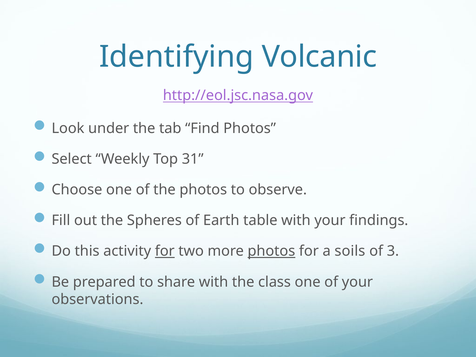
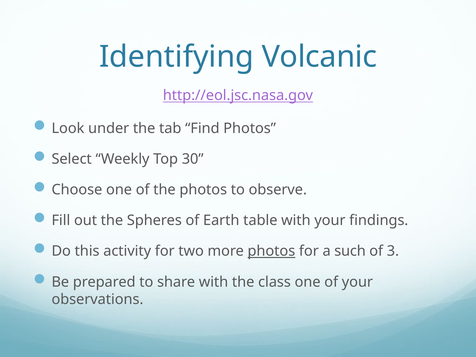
31: 31 -> 30 (193, 159)
for underline: present -> none (165, 251)
soils: soils -> such (350, 251)
